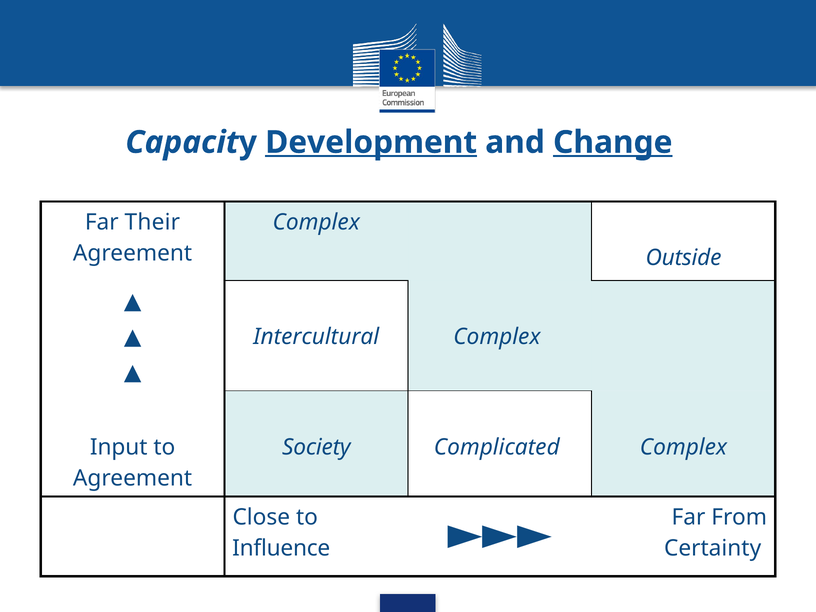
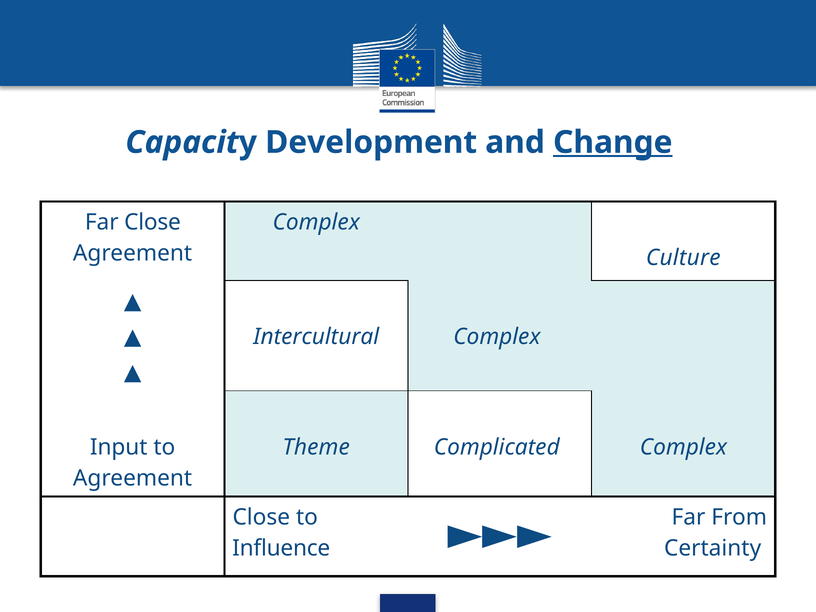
Development underline: present -> none (371, 142)
Far Their: Their -> Close (153, 222)
Outside: Outside -> Culture (683, 258)
Society: Society -> Theme (316, 447)
